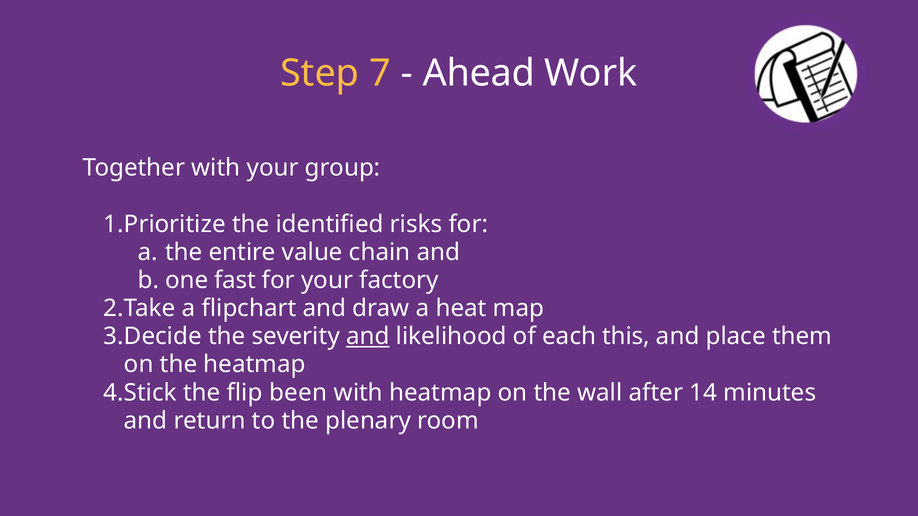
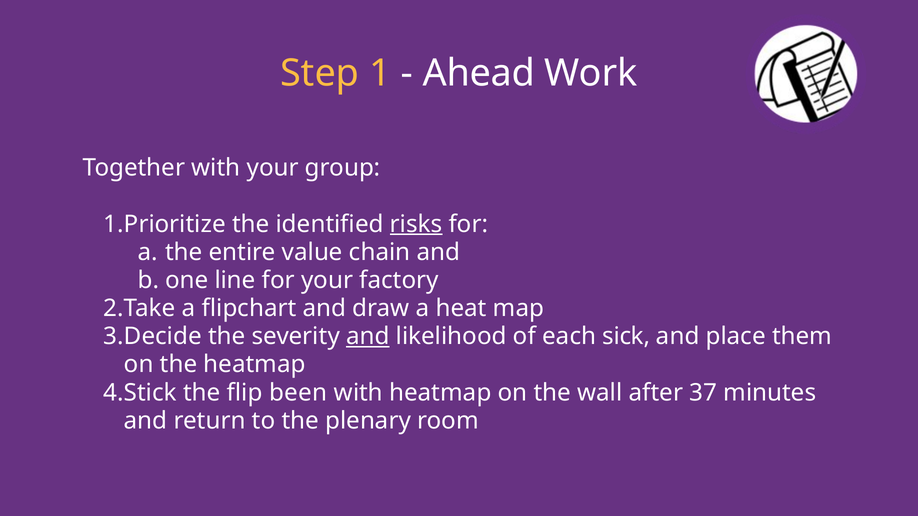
7: 7 -> 1 (380, 73)
risks underline: none -> present (416, 224)
fast: fast -> line (235, 280)
this: this -> sick (626, 337)
14: 14 -> 37 (703, 393)
